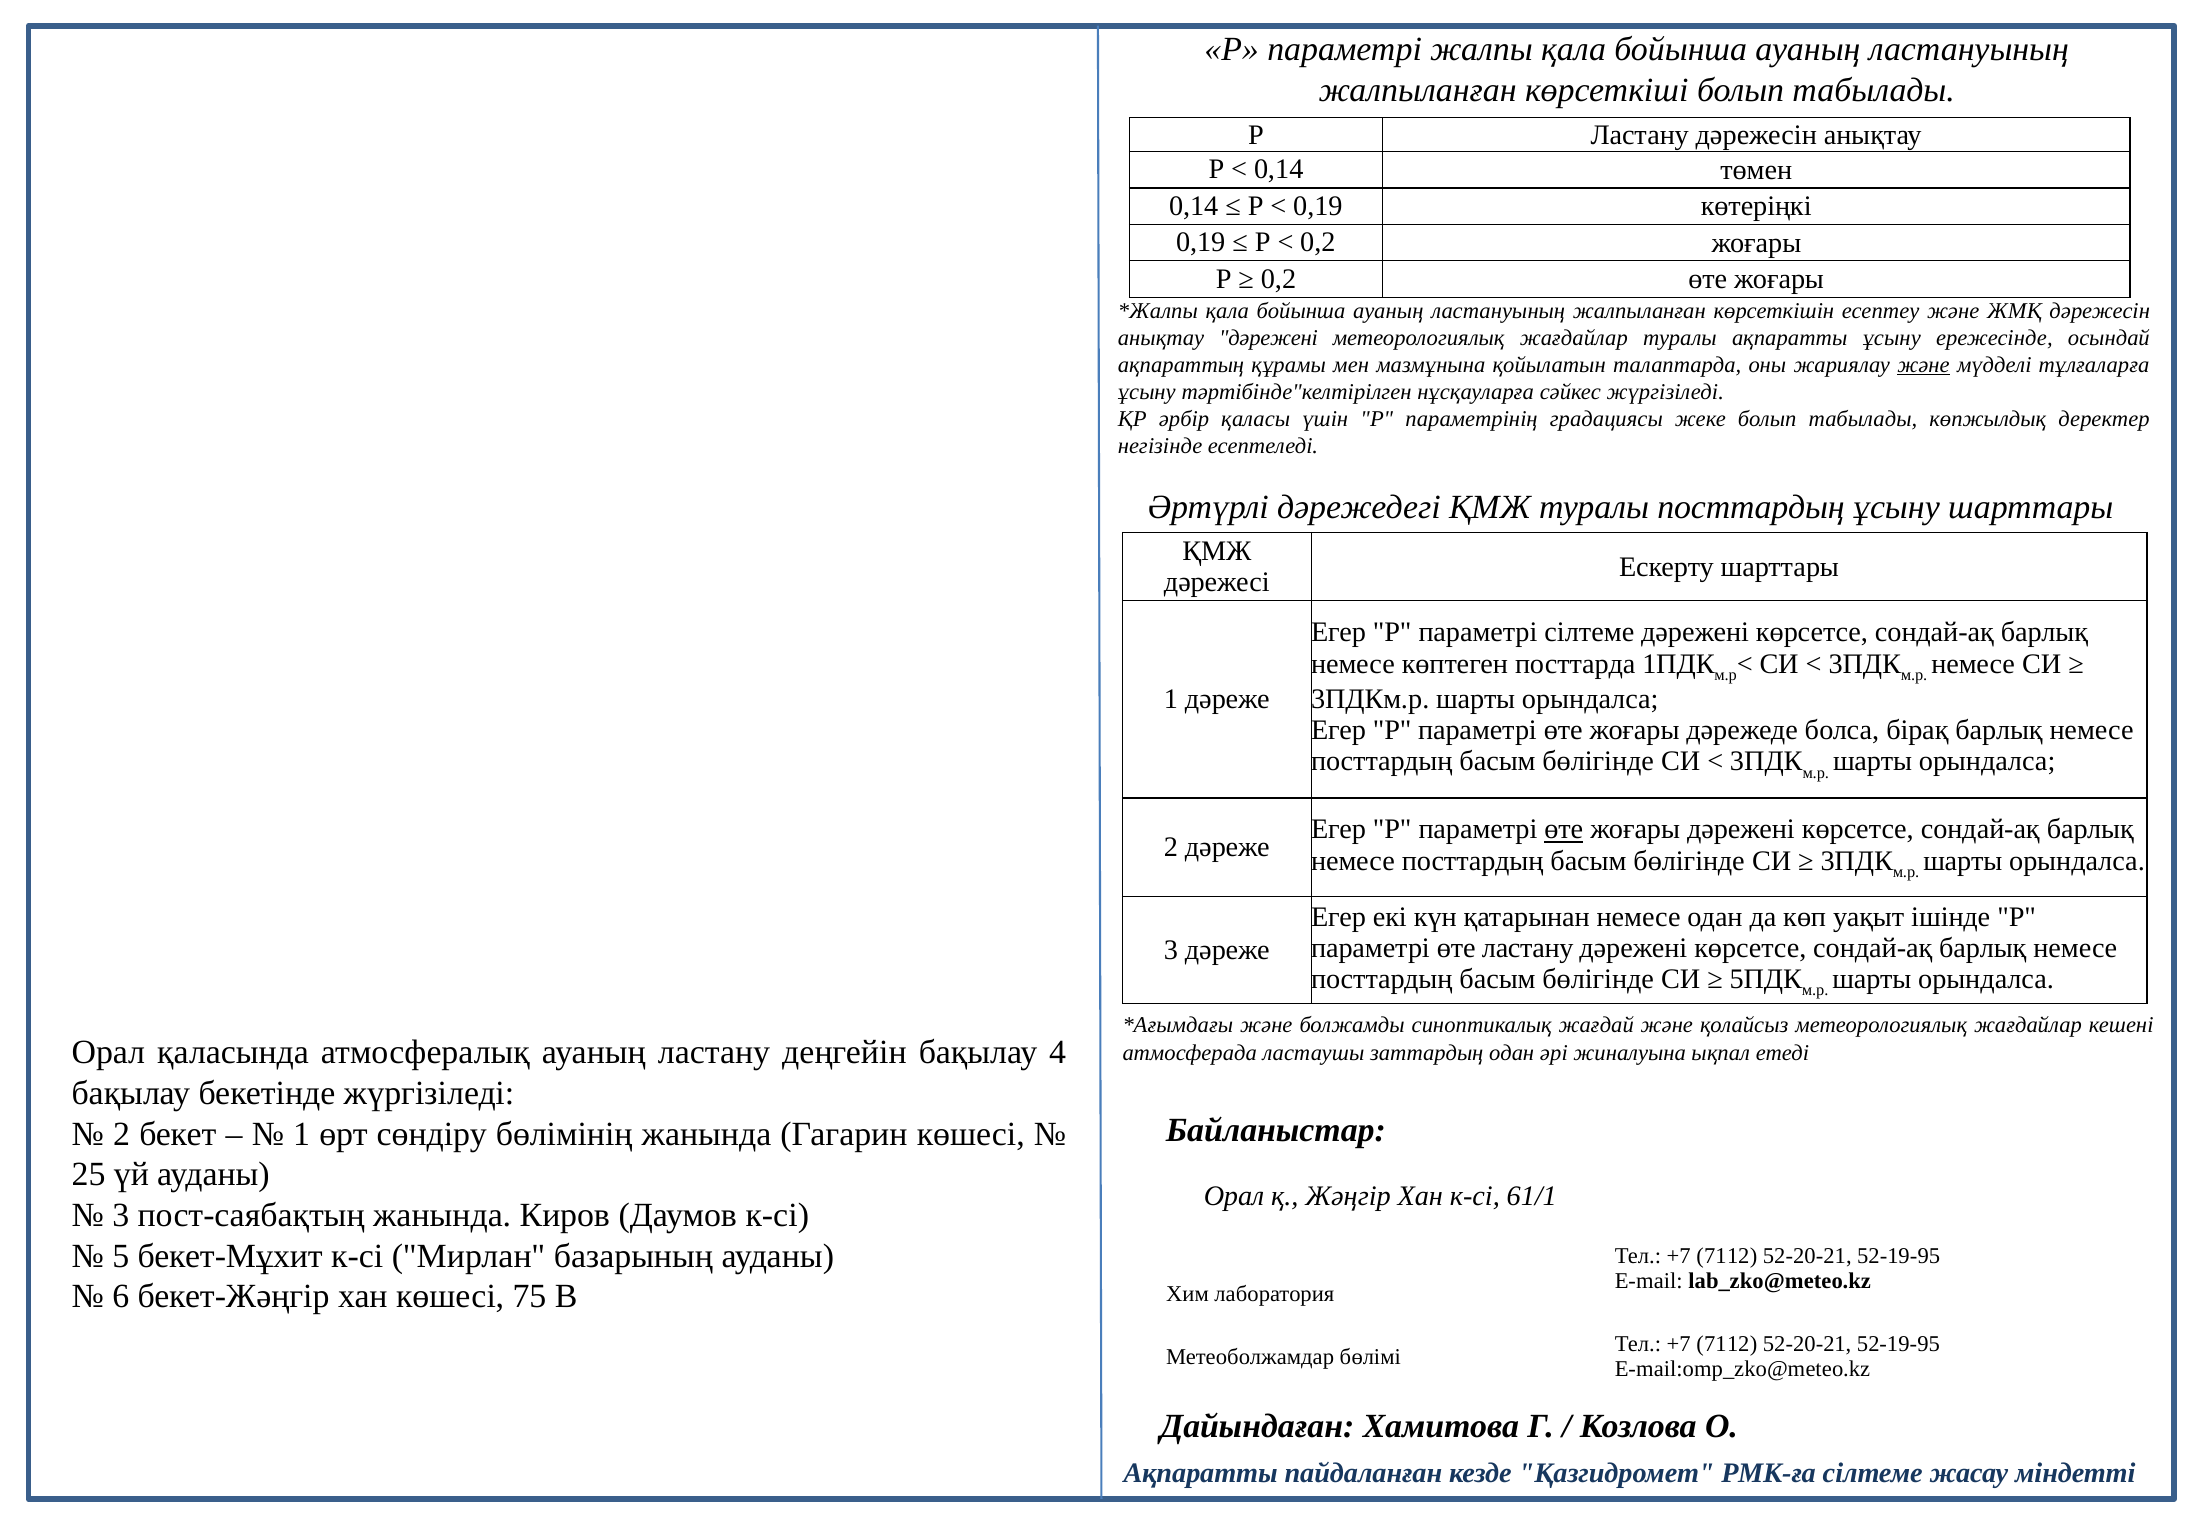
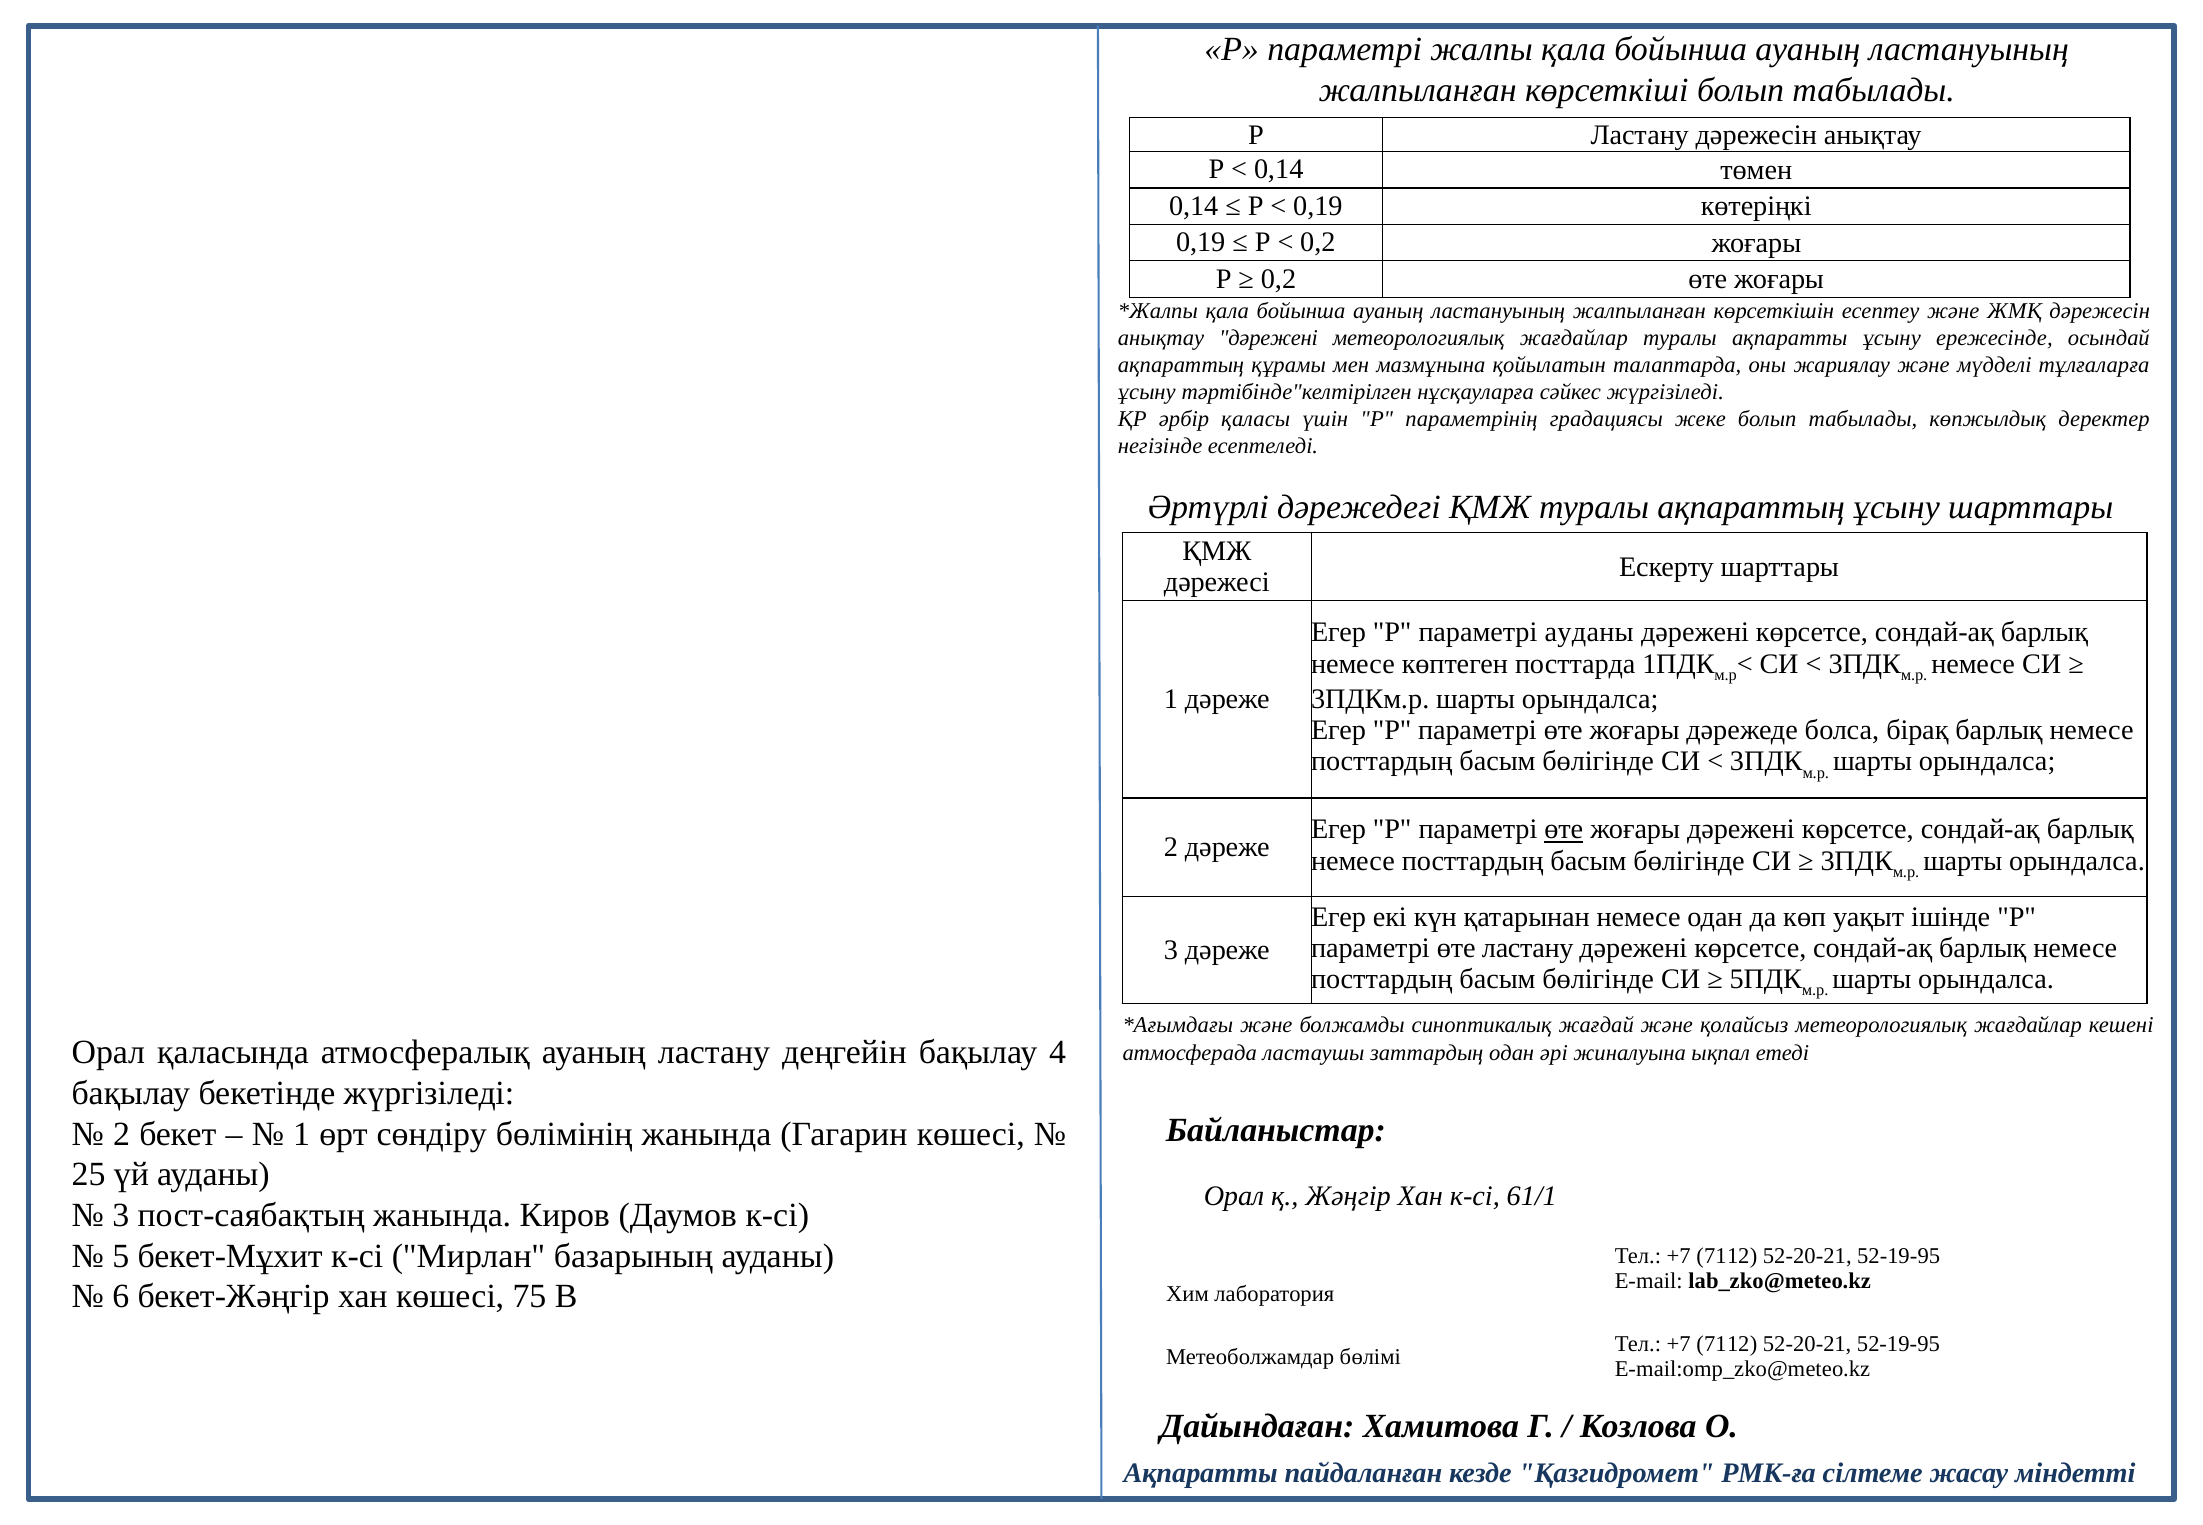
және underline: present -> none (1923, 365)
туралы посттардың: посттардың -> ақпараттың (1751, 507)
параметрі сілтеме: сілтеме -> ауданы (1589, 633)
